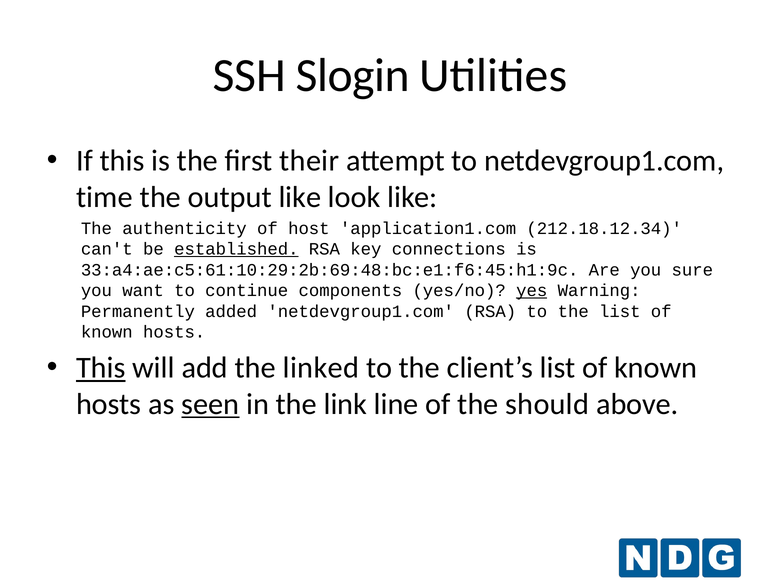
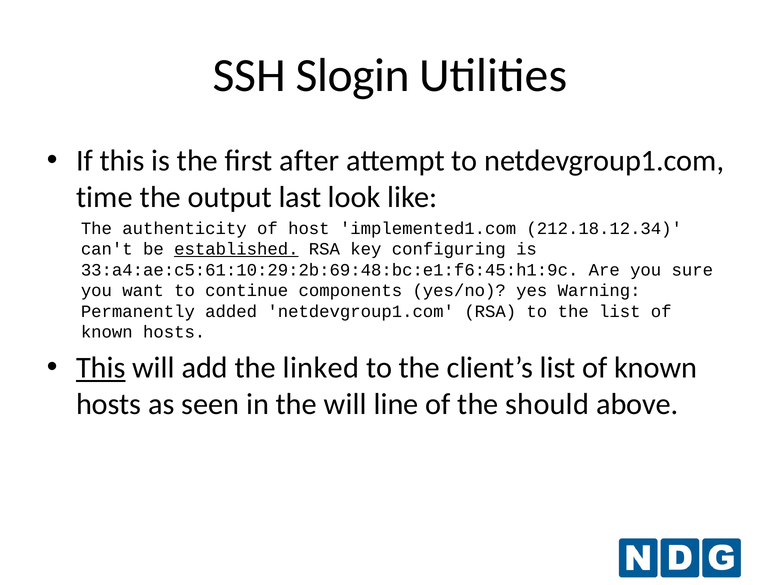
their: their -> after (309, 161)
output like: like -> last (300, 197)
application1.com: application1.com -> implemented1.com (428, 228)
connections: connections -> configuring (449, 249)
yes underline: present -> none (532, 291)
seen underline: present -> none (210, 404)
the link: link -> will (345, 404)
